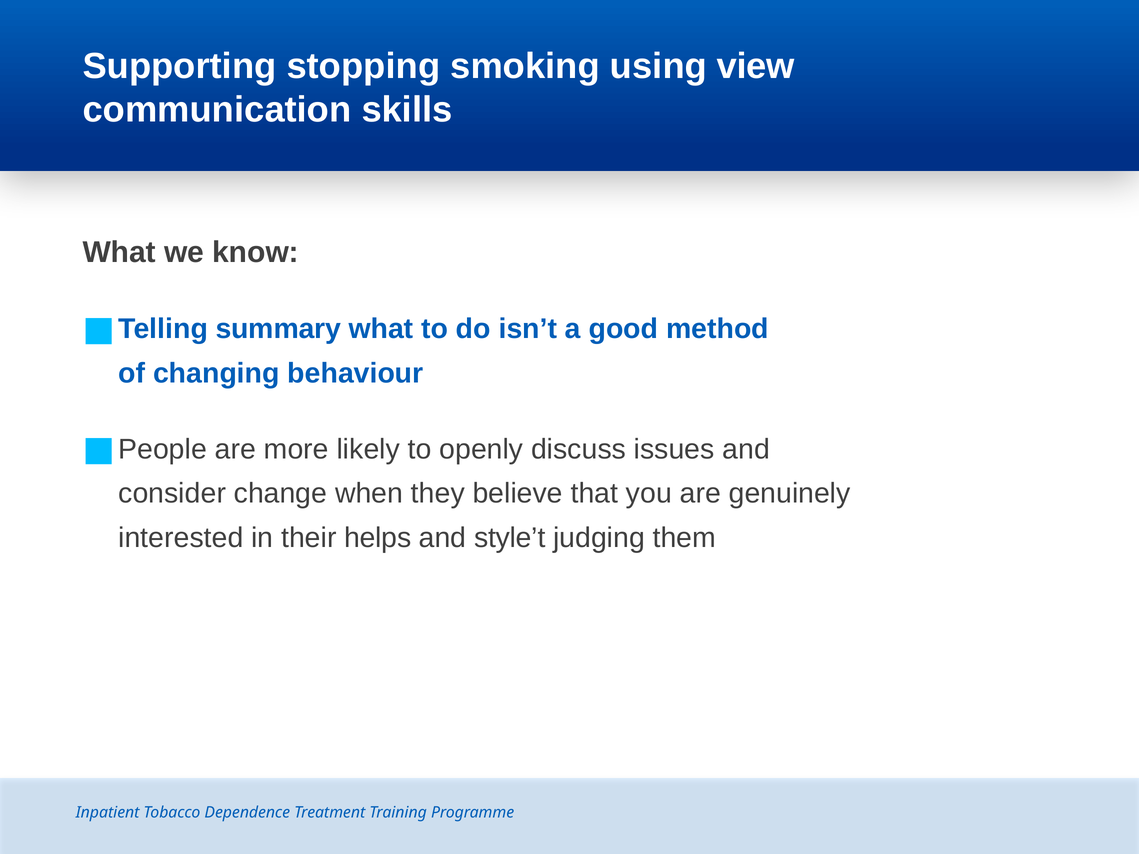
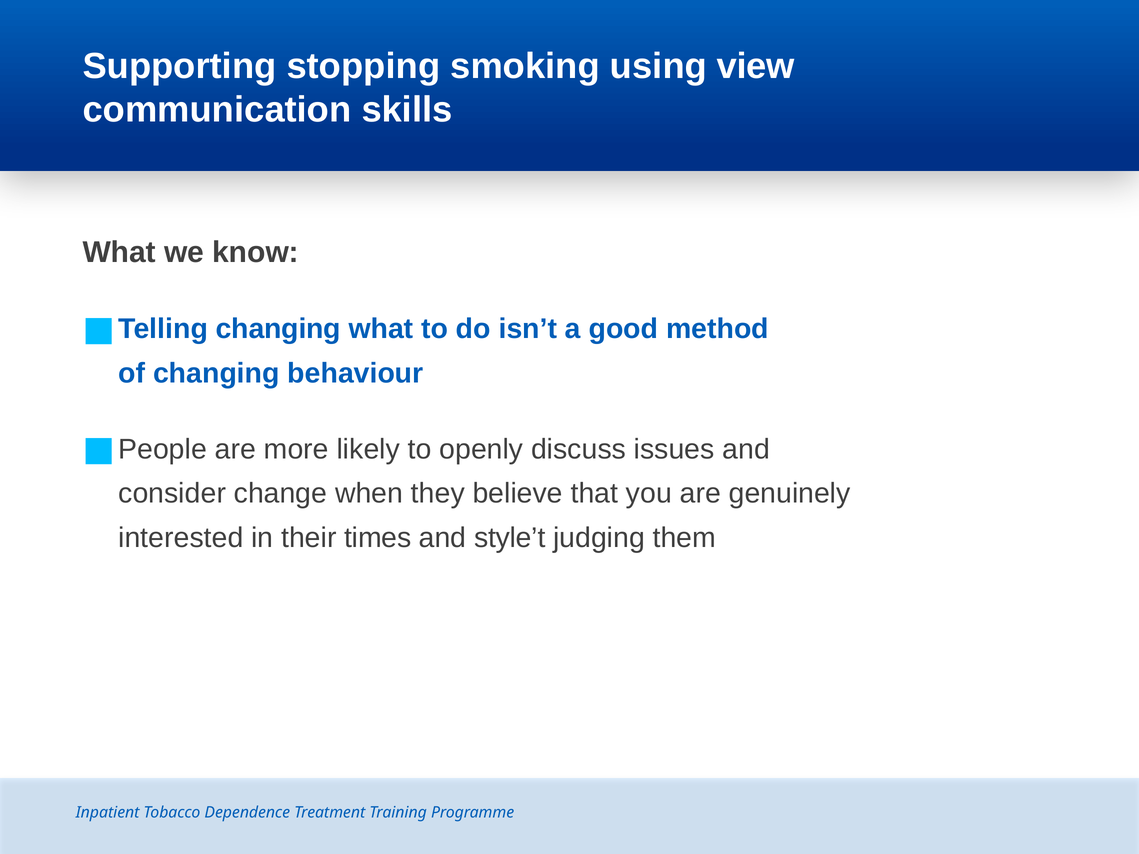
summary: summary -> changing (278, 329)
helps: helps -> times (378, 538)
